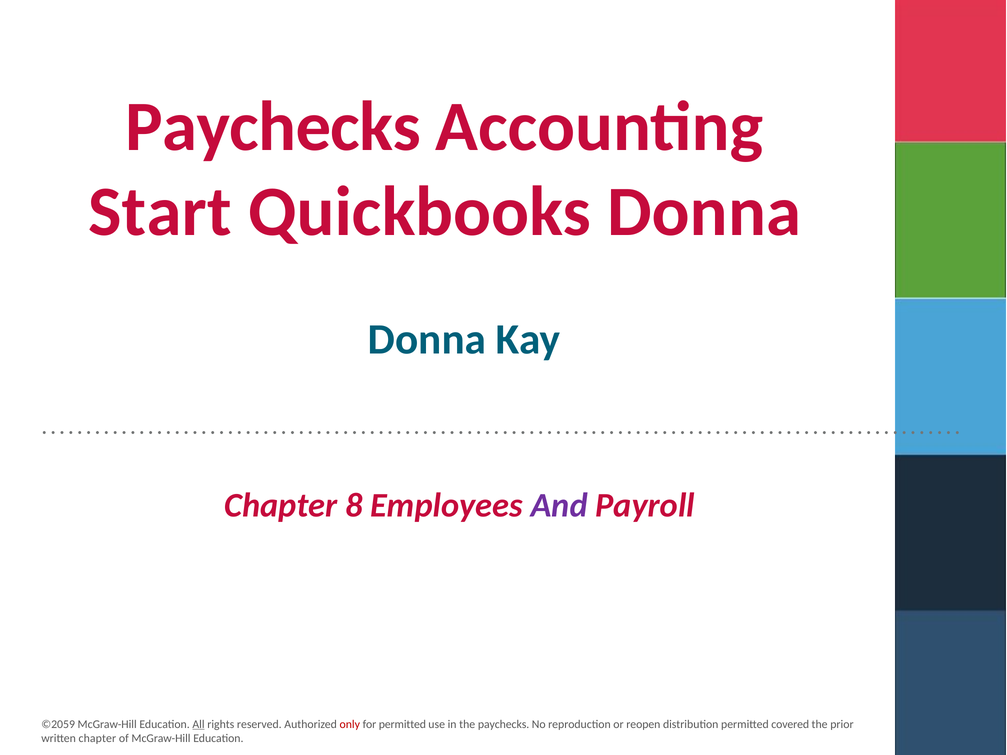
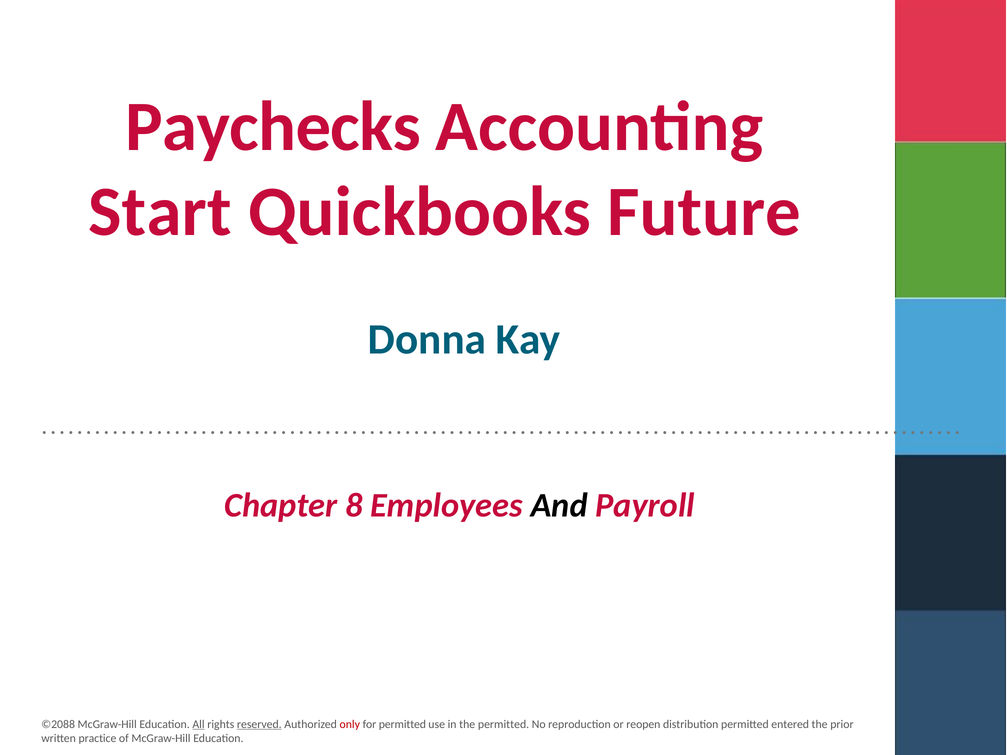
Quickbooks Donna: Donna -> Future (704, 212)
And colour: purple -> black (559, 505)
©2059: ©2059 -> ©2088 (58, 725)
reserved underline: none -> present (259, 725)
the paychecks: paychecks -> permitted (504, 725)
covered: covered -> entered (790, 725)
written chapter: chapter -> practice (97, 739)
